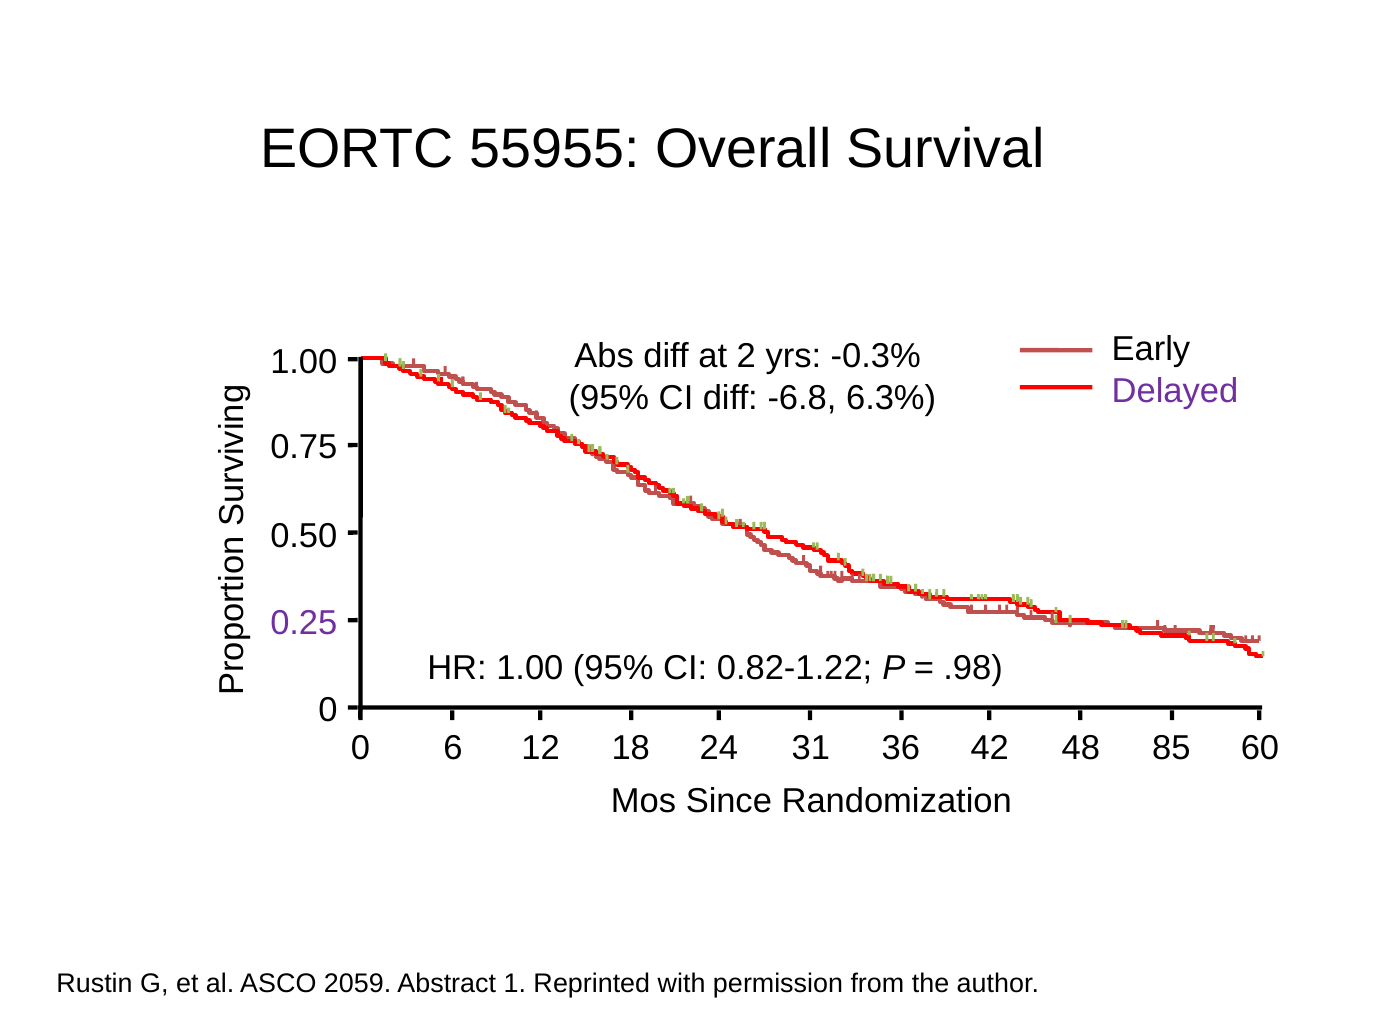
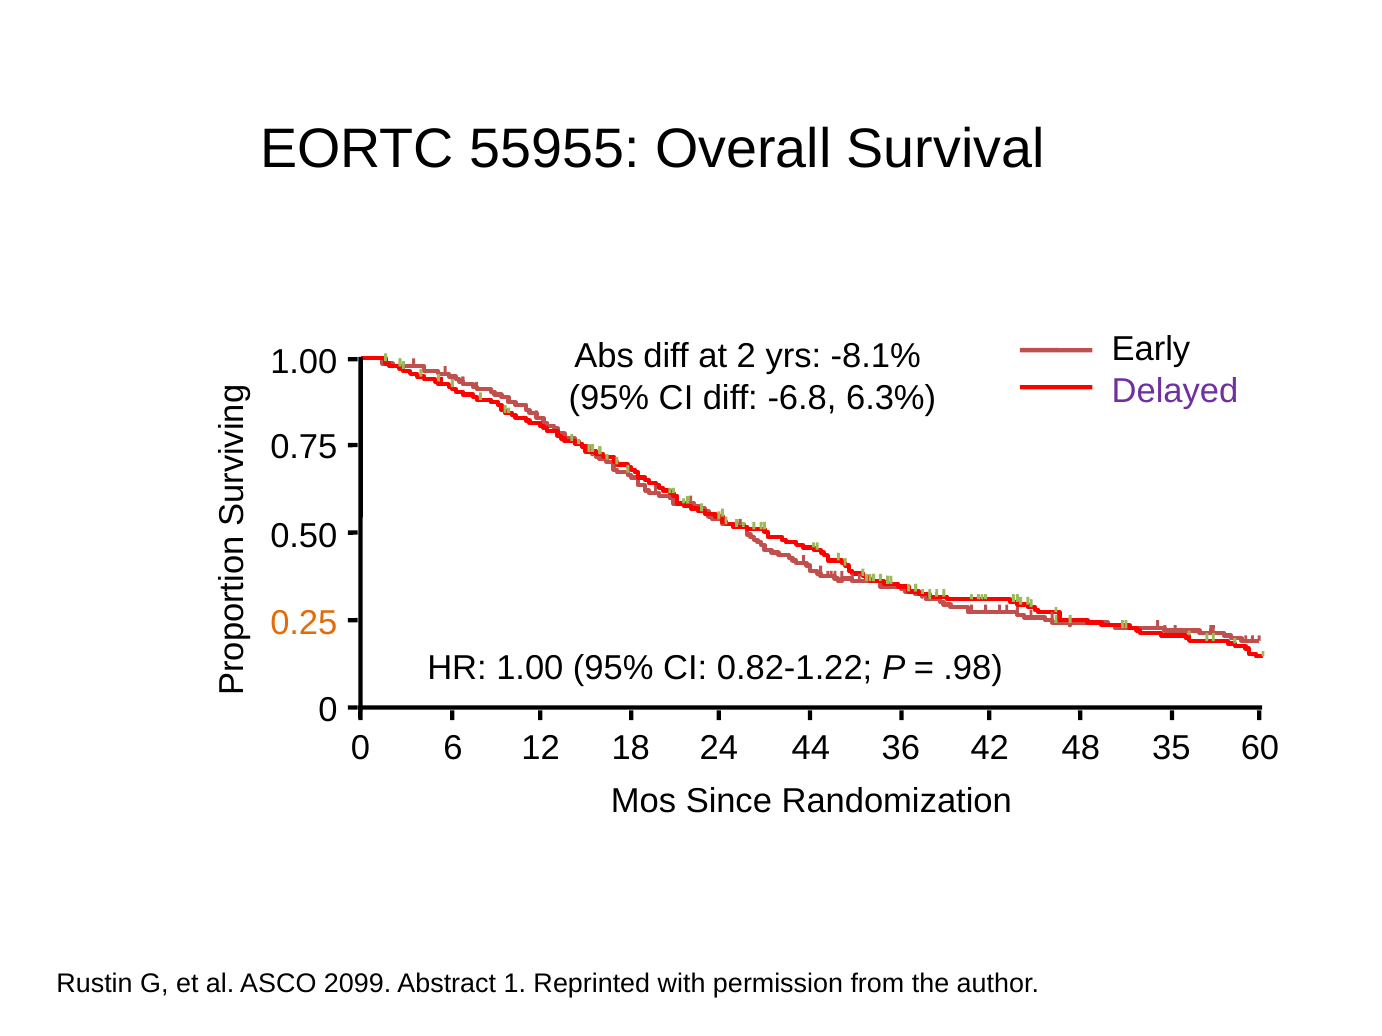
-0.3%: -0.3% -> -8.1% (876, 357)
0.25 colour: purple -> orange (304, 624)
31: 31 -> 44 (811, 749)
85: 85 -> 35 (1171, 749)
2059: 2059 -> 2099 (358, 984)
